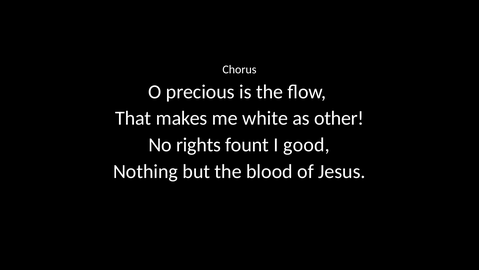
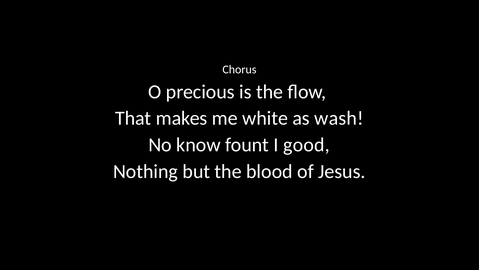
other: other -> wash (339, 118)
rights: rights -> know (198, 145)
